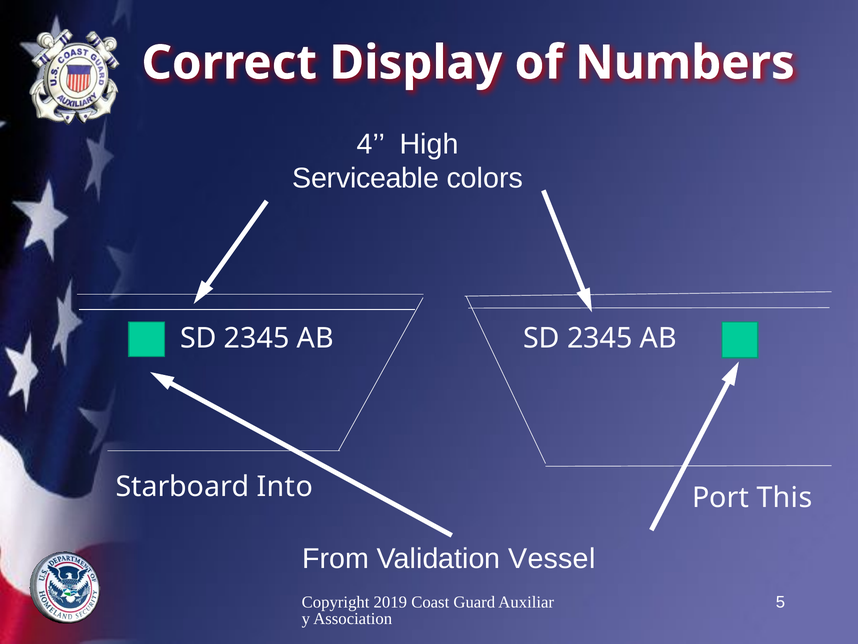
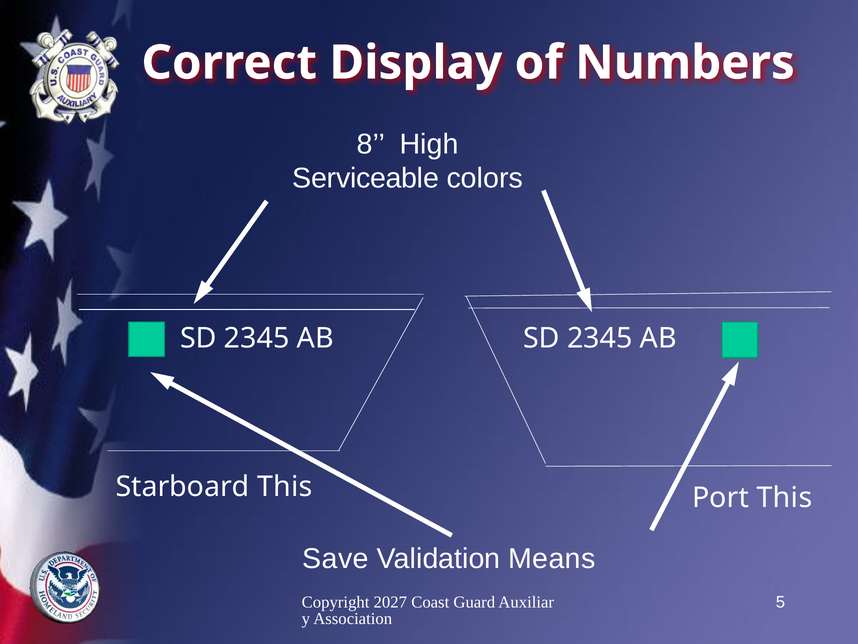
4: 4 -> 8 (371, 144)
Starboard Into: Into -> This (285, 487)
From: From -> Save (336, 558)
Vessel: Vessel -> Means (552, 558)
2019: 2019 -> 2027 (390, 602)
